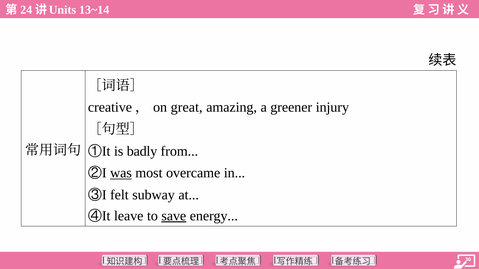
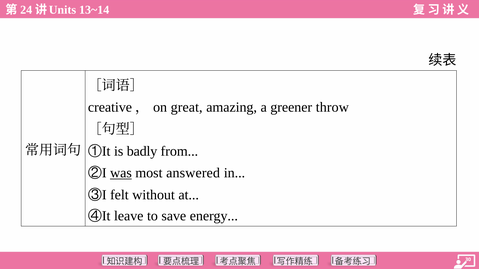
injury: injury -> throw (332, 107)
overcame: overcame -> answered (193, 173)
subway: subway -> without (154, 195)
save underline: present -> none (174, 216)
